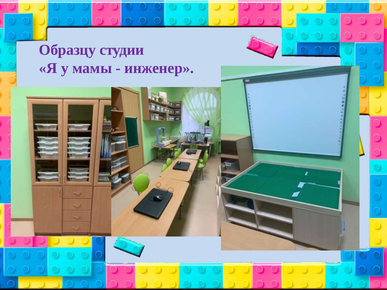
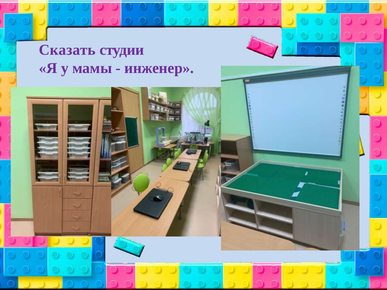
Образцу: Образцу -> Сказать (67, 50)
